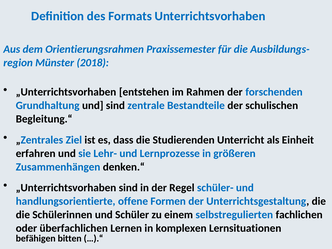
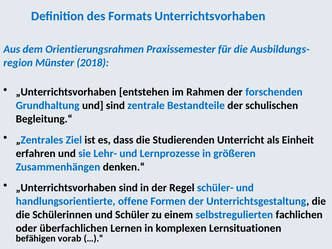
bitten: bitten -> vorab (70, 238)
